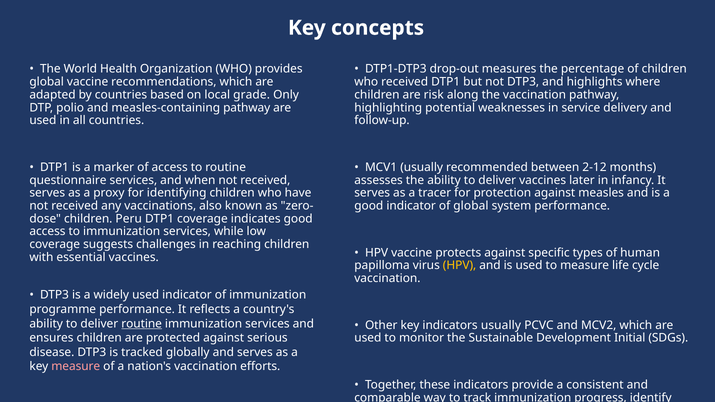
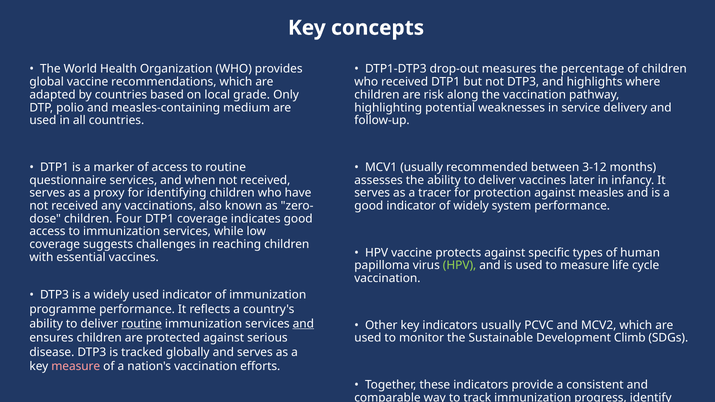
measles-containing pathway: pathway -> medium (247, 108)
2-12: 2-12 -> 3-12 (594, 167)
of global: global -> widely (471, 206)
Peru: Peru -> Four (129, 219)
HPV colour: yellow -> light green (460, 266)
and underline: none -> present (303, 324)
Initial: Initial -> Climb (630, 338)
